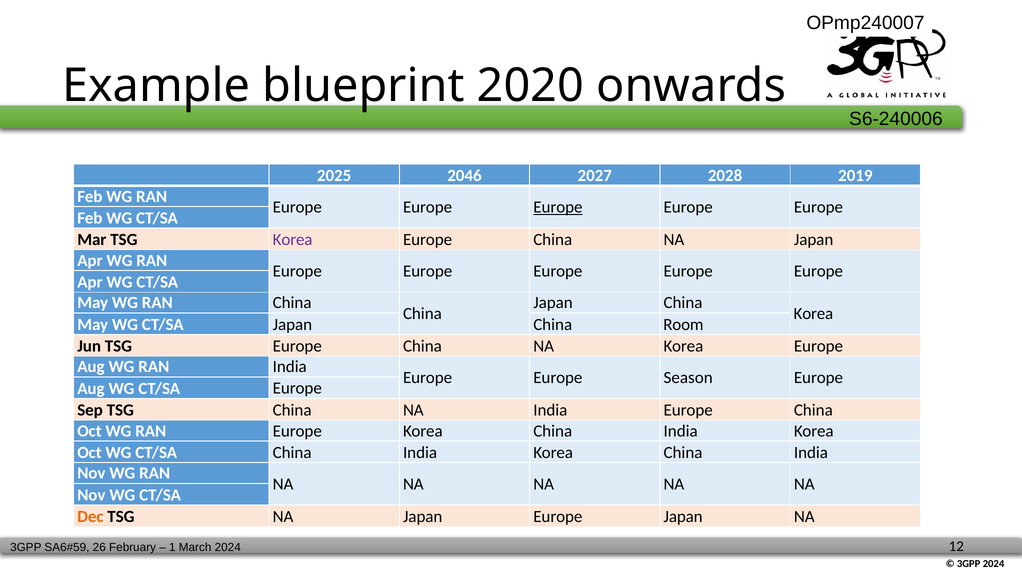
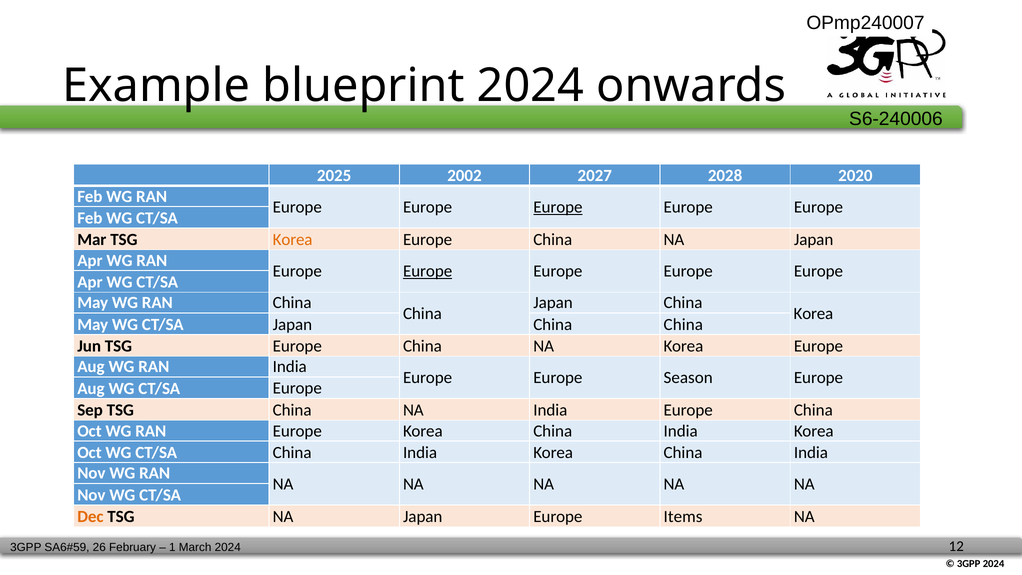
blueprint 2020: 2020 -> 2024 (530, 86)
2046: 2046 -> 2002 (464, 176)
2019: 2019 -> 2020 (855, 176)
Korea colour: purple -> orange (293, 240)
Europe underline: none -> present (428, 271)
Japan China Room: Room -> China (683, 324)
Europe Japan: Japan -> Items (683, 516)
